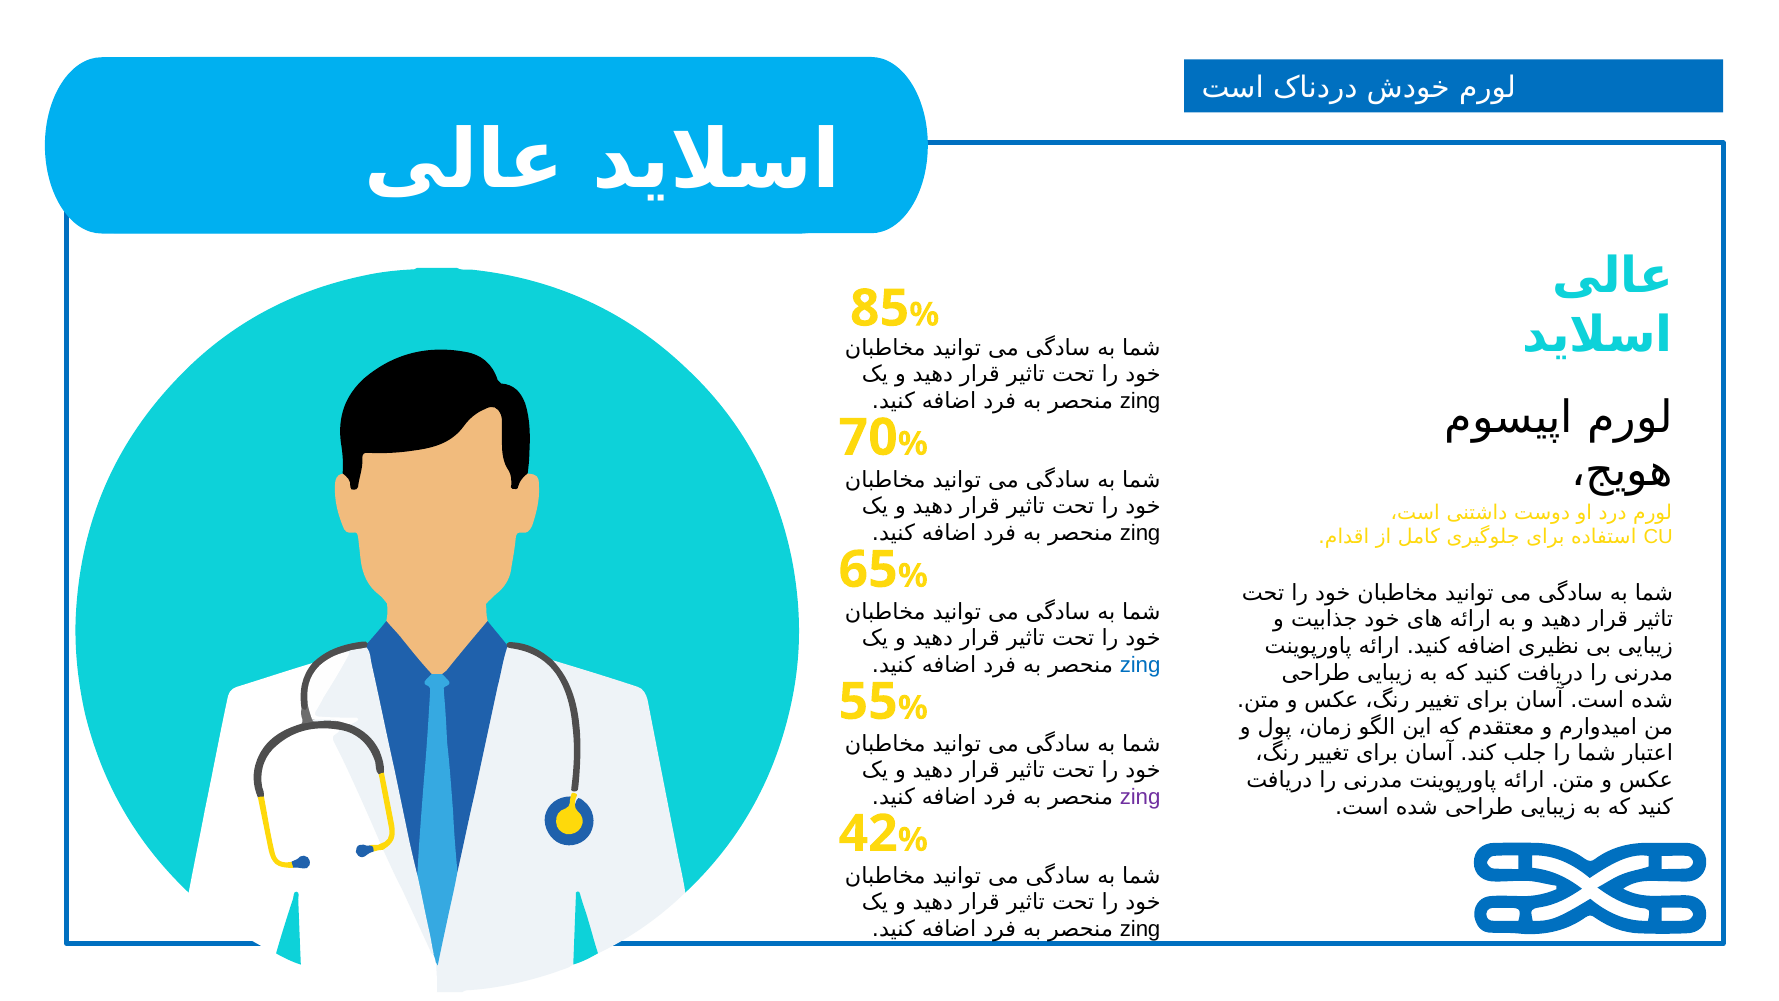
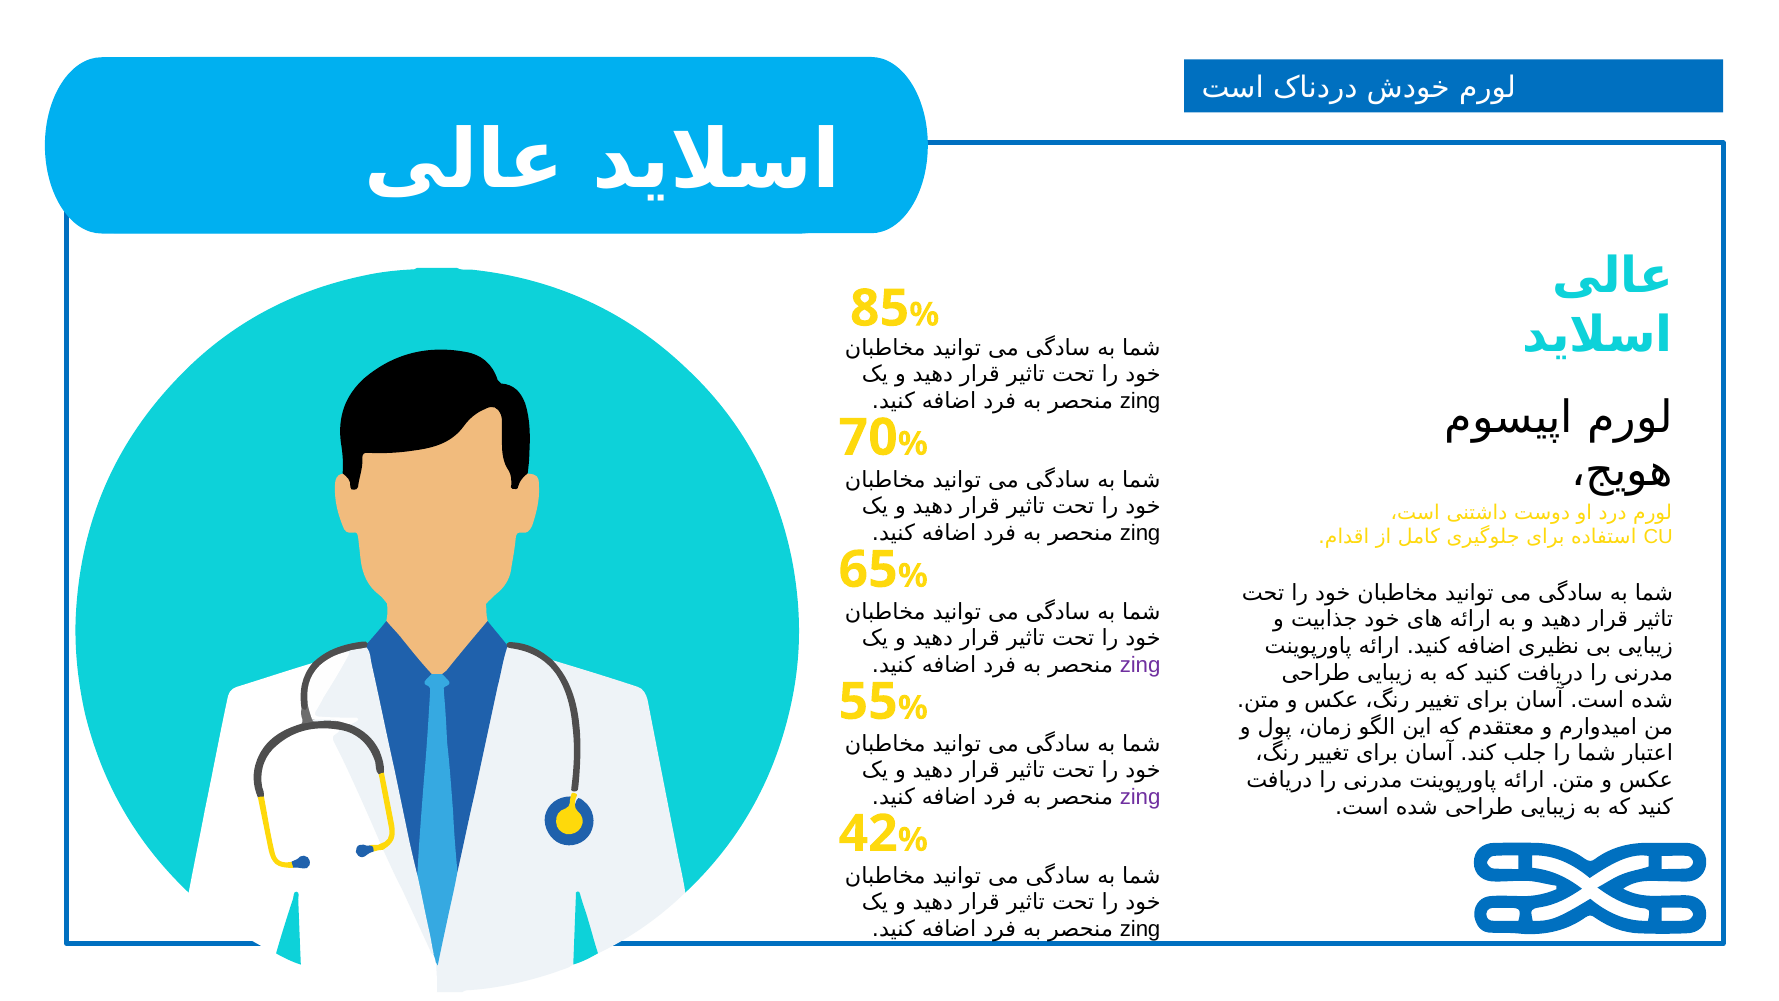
zing colour: blue -> purple (1140, 665)
